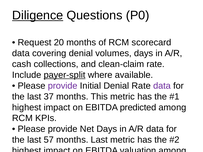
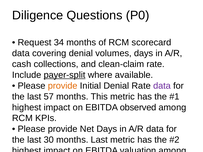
Diligence underline: present -> none (38, 15)
20: 20 -> 34 (59, 43)
provide colour: purple -> orange (63, 86)
37: 37 -> 57 (49, 97)
predicted: predicted -> observed (138, 108)
57: 57 -> 30 (49, 140)
